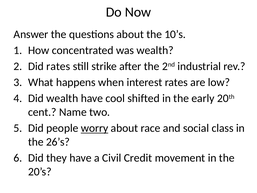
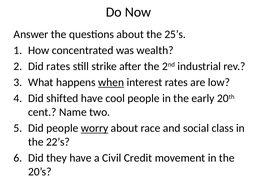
10’s: 10’s -> 25’s (175, 34)
when underline: none -> present (111, 82)
Did wealth: wealth -> shifted (62, 98)
cool shifted: shifted -> people (144, 98)
26’s: 26’s -> 22’s (58, 142)
